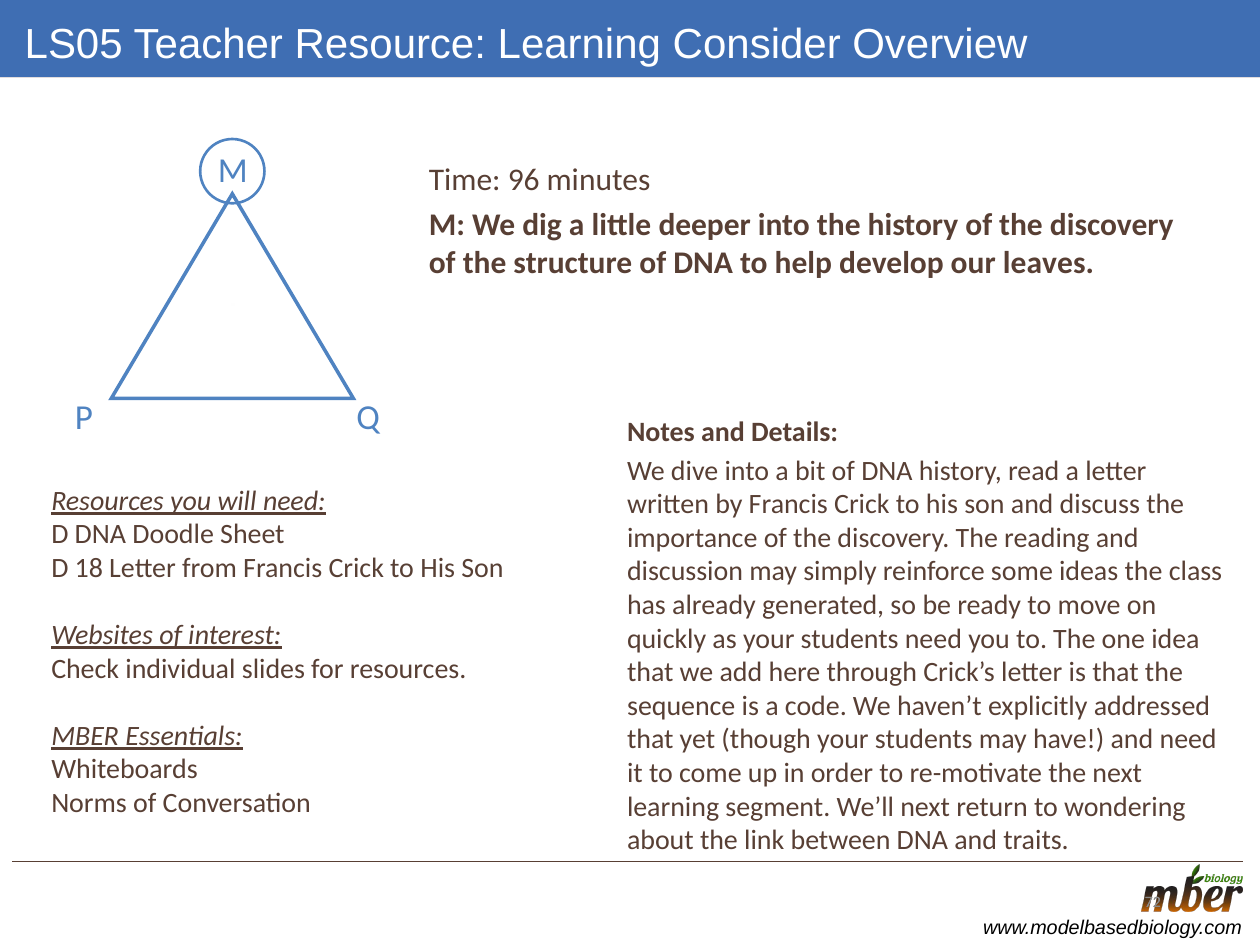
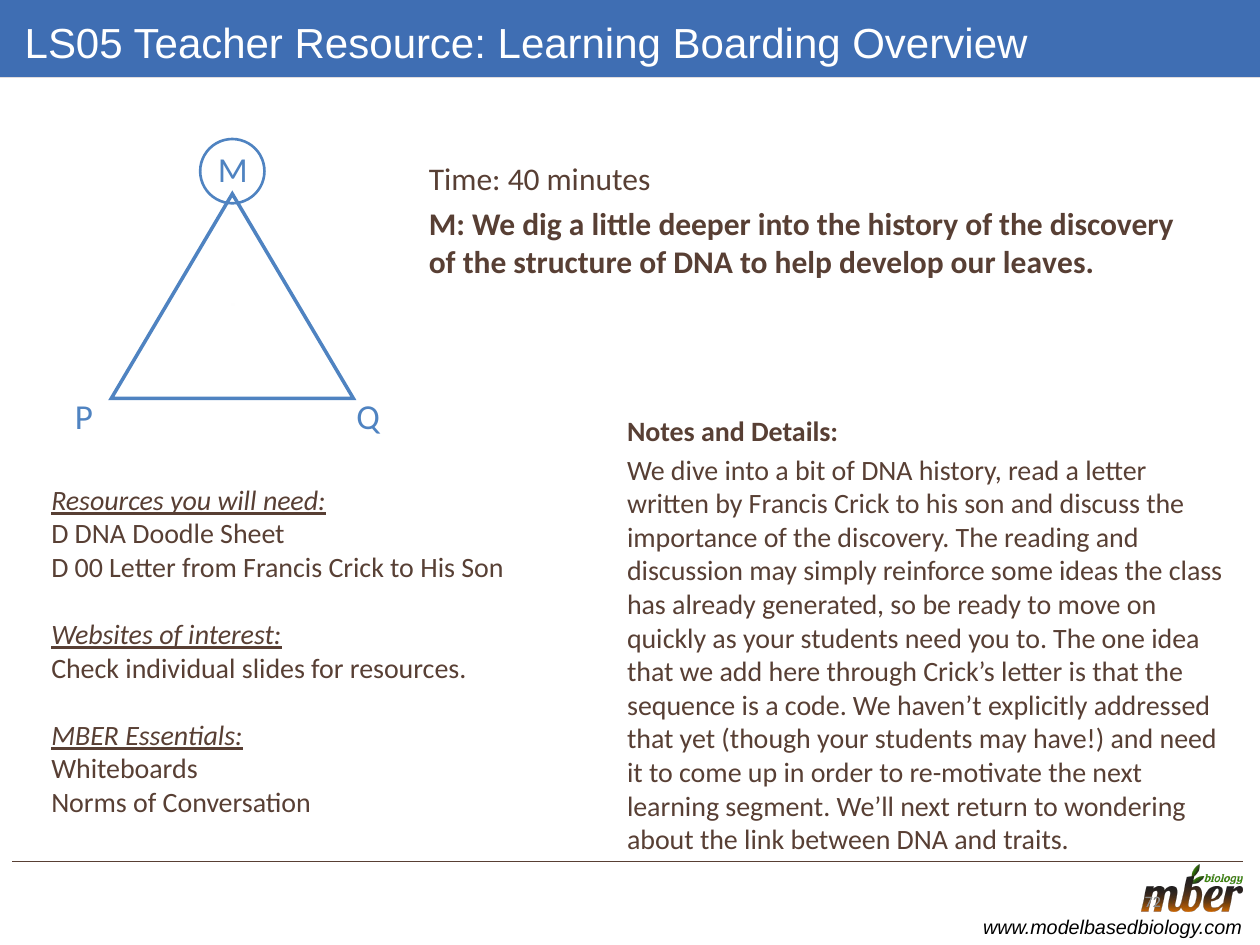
Consider: Consider -> Boarding (757, 45)
96: 96 -> 40 (524, 180)
18: 18 -> 00 (89, 568)
